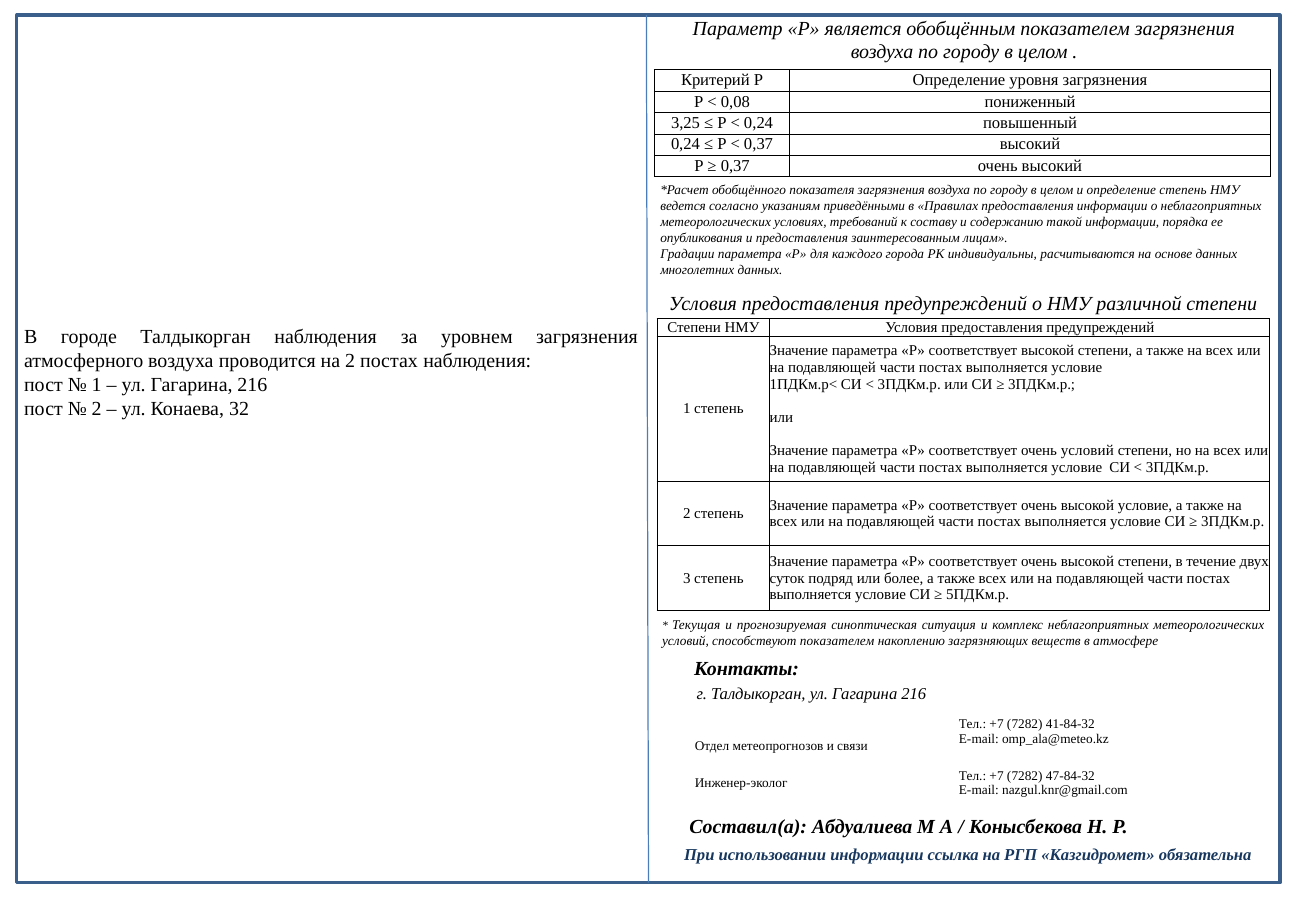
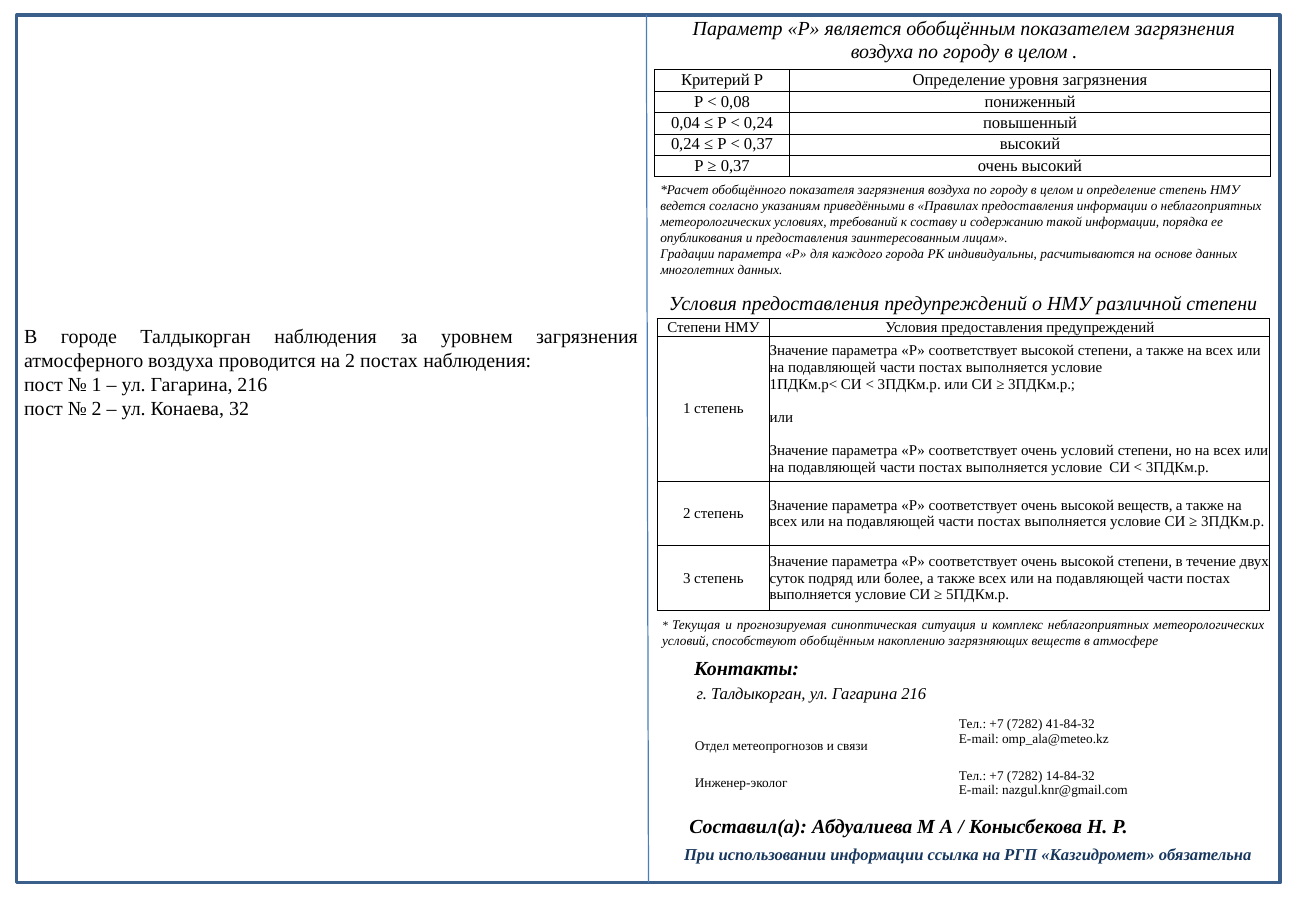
3,25: 3,25 -> 0,04 (685, 123)
высокой условие: условие -> веществ (1145, 505)
способствуют показателем: показателем -> обобщённым (837, 641)
47-84-32: 47-84-32 -> 14-84-32 (1070, 776)
